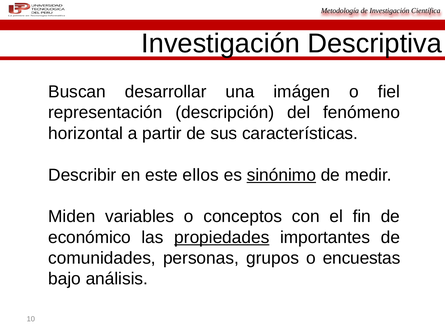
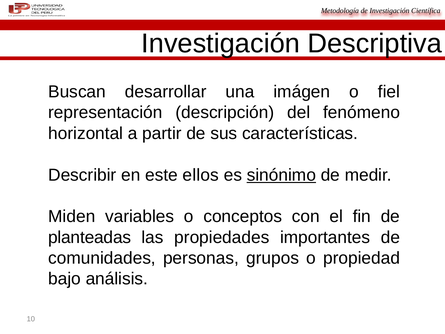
económico: económico -> planteadas (90, 237)
propiedades underline: present -> none (222, 237)
encuestas: encuestas -> propiedad (362, 258)
